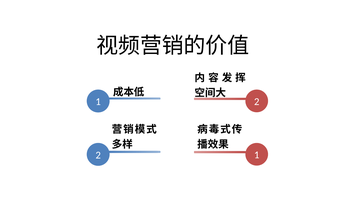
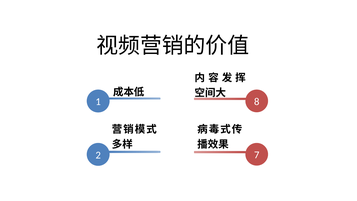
1 2: 2 -> 8 (257, 102)
2 1: 1 -> 7 (257, 155)
